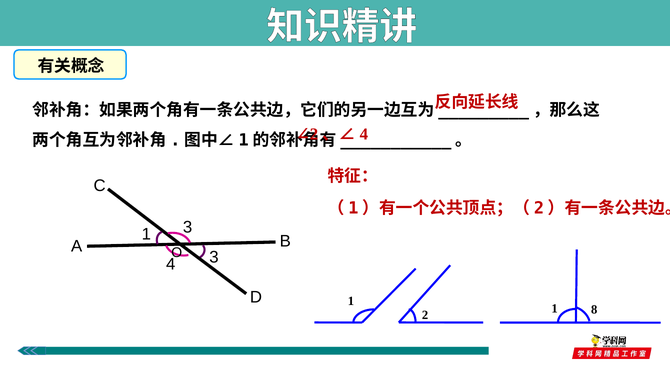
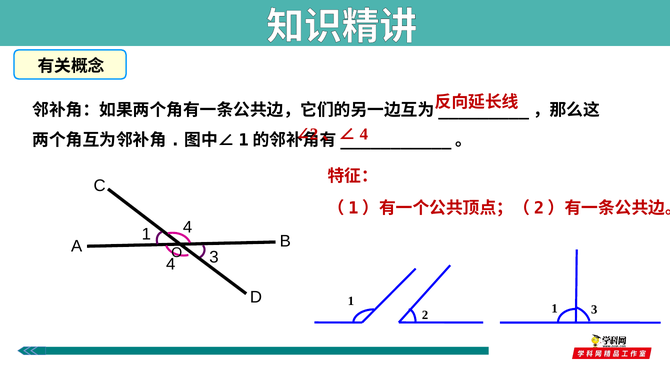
1 3: 3 -> 4 (188, 227)
1 8: 8 -> 3 (594, 309)
